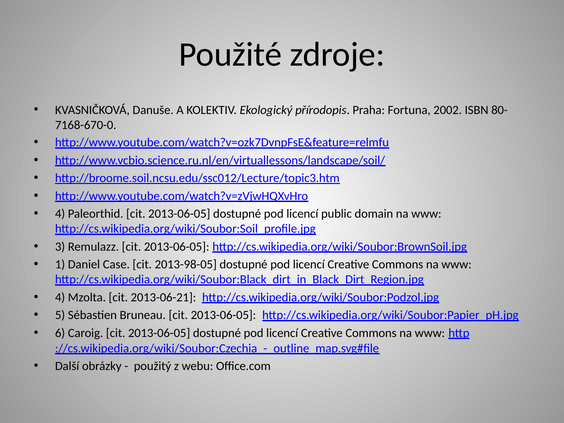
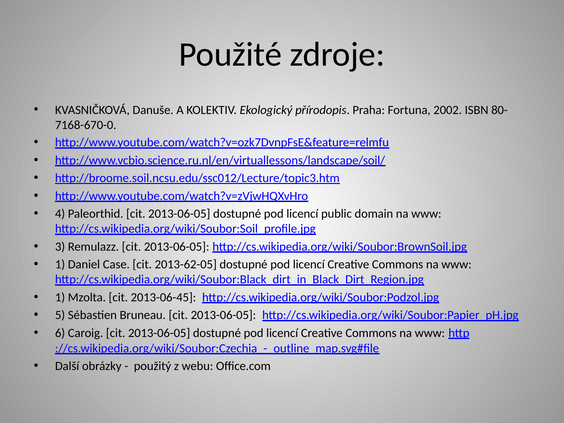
2013-98-05: 2013-98-05 -> 2013-62-05 (186, 264)
4: 4 -> 1 (60, 297)
2013-06-21: 2013-06-21 -> 2013-06-45 (163, 297)
